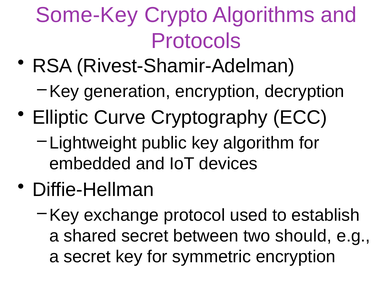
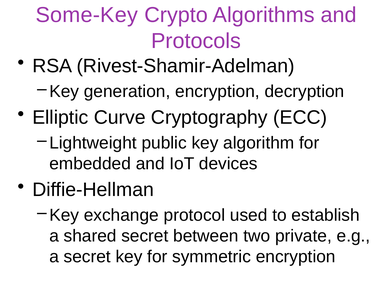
should: should -> private (303, 236)
